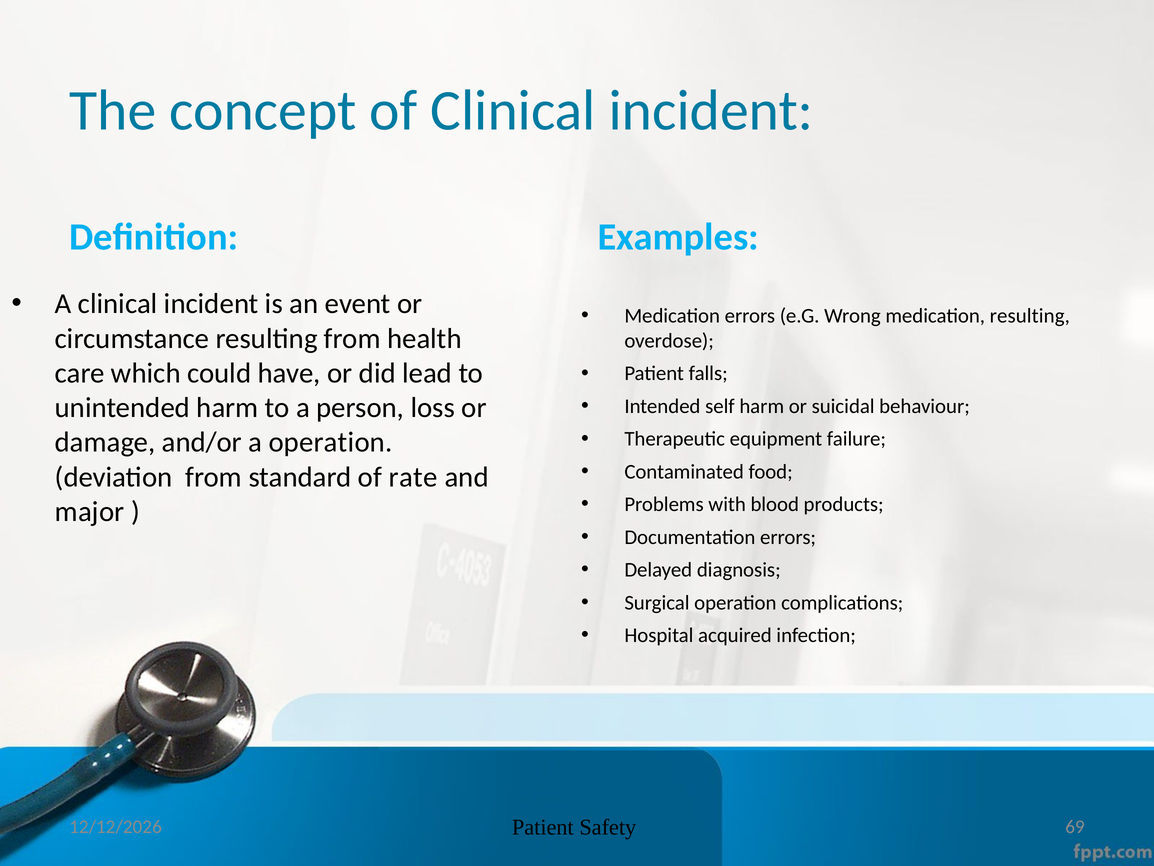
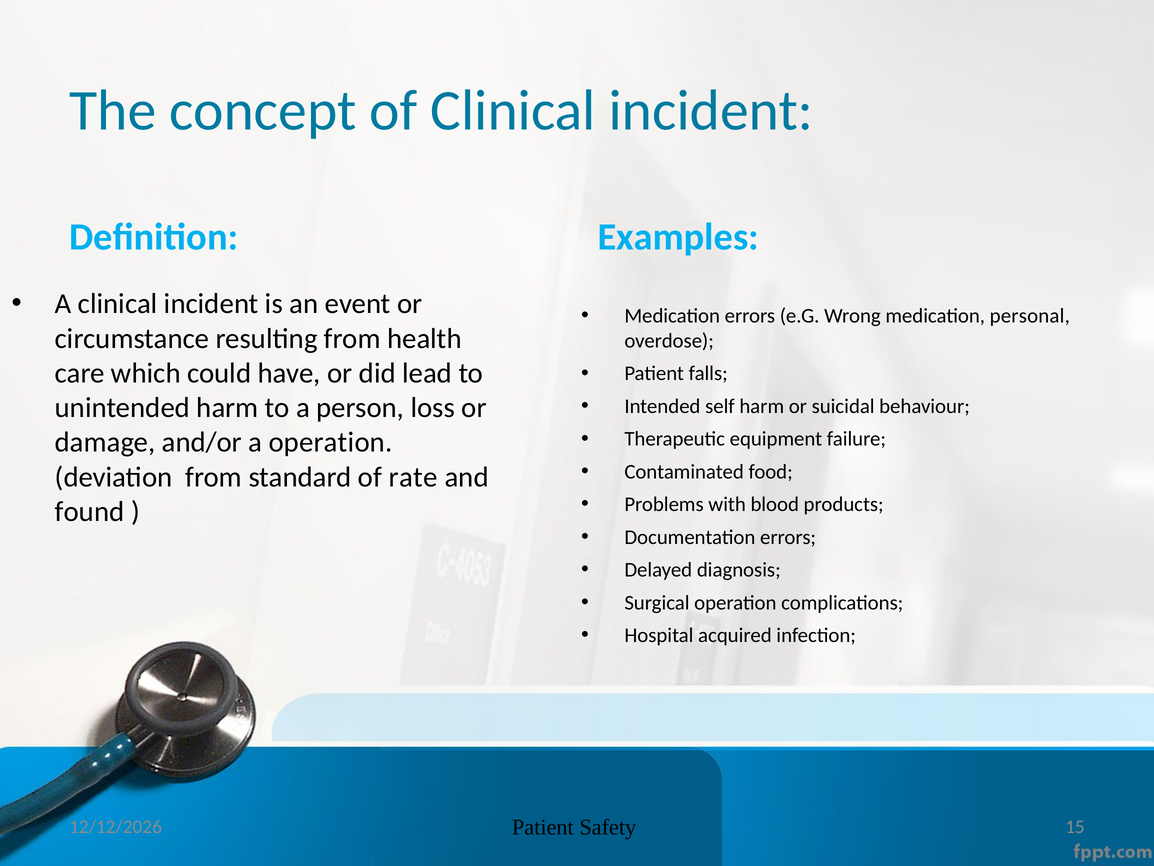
medication resulting: resulting -> personal (1030, 316)
major: major -> found (90, 511)
69: 69 -> 15 (1075, 826)
